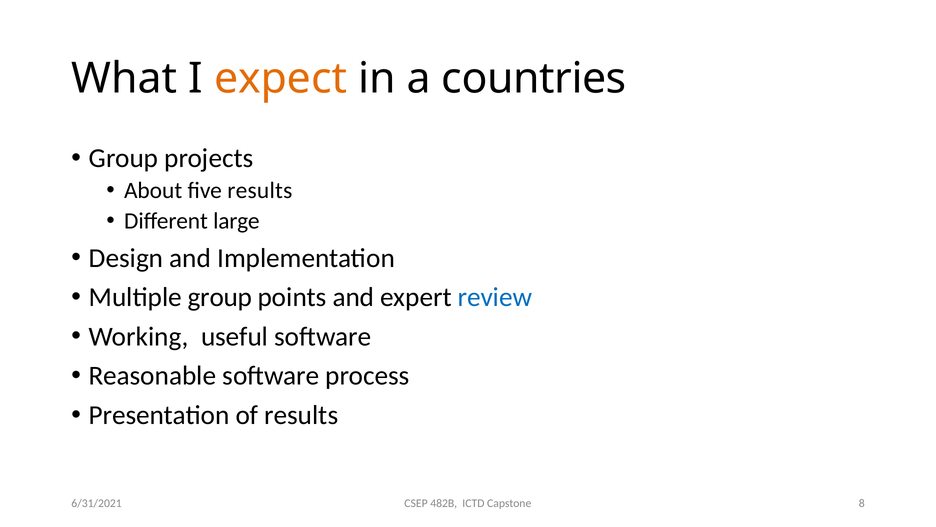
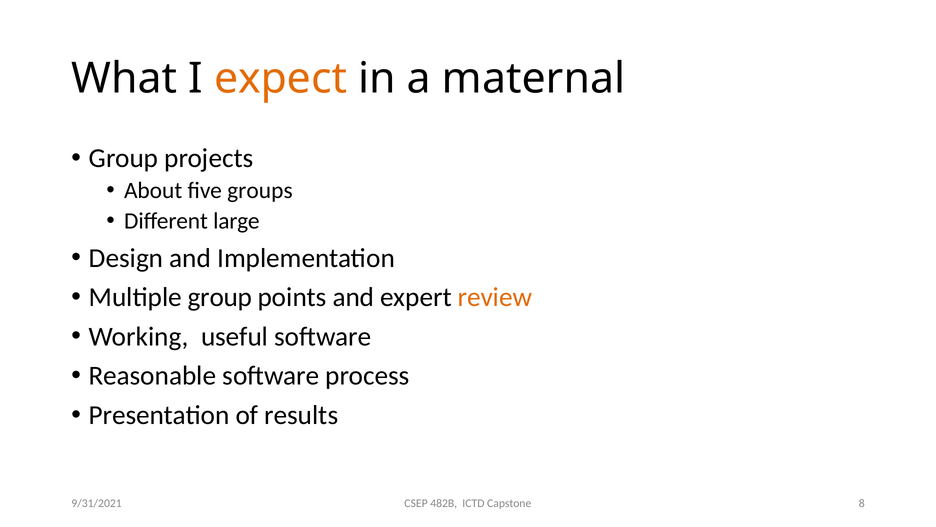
countries: countries -> maternal (534, 79)
five results: results -> groups (260, 191)
review colour: blue -> orange (495, 297)
6/31/2021: 6/31/2021 -> 9/31/2021 (97, 503)
